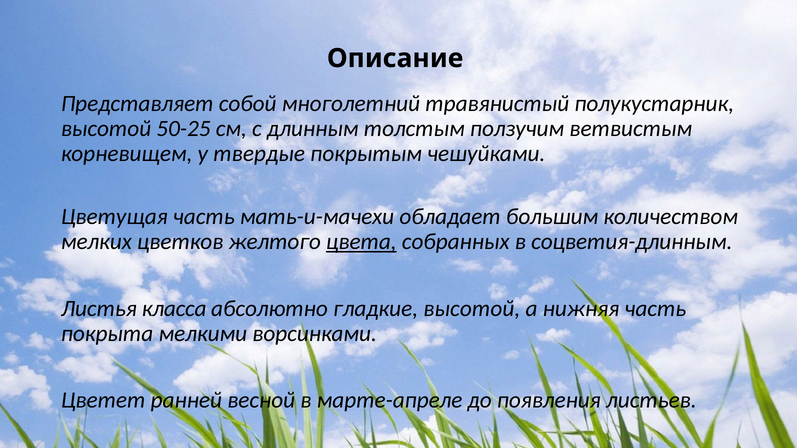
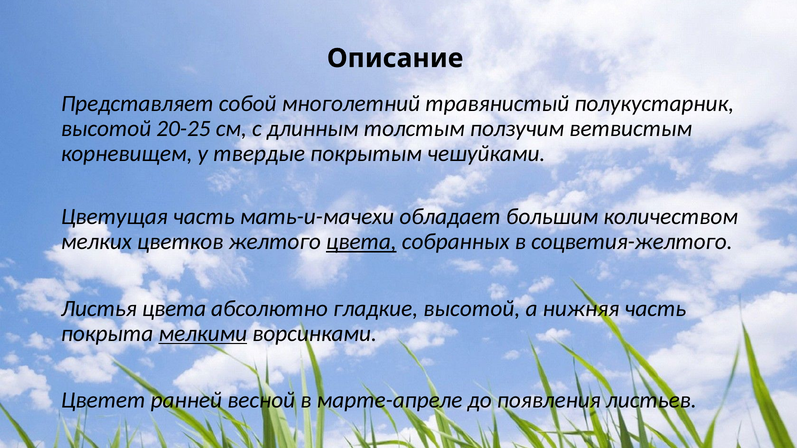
50-25: 50-25 -> 20-25 (183, 129)
соцветия-длинным: соцветия-длинным -> соцветия-желтого (632, 242)
Листья класса: класса -> цвета (174, 309)
мелкими underline: none -> present (203, 334)
